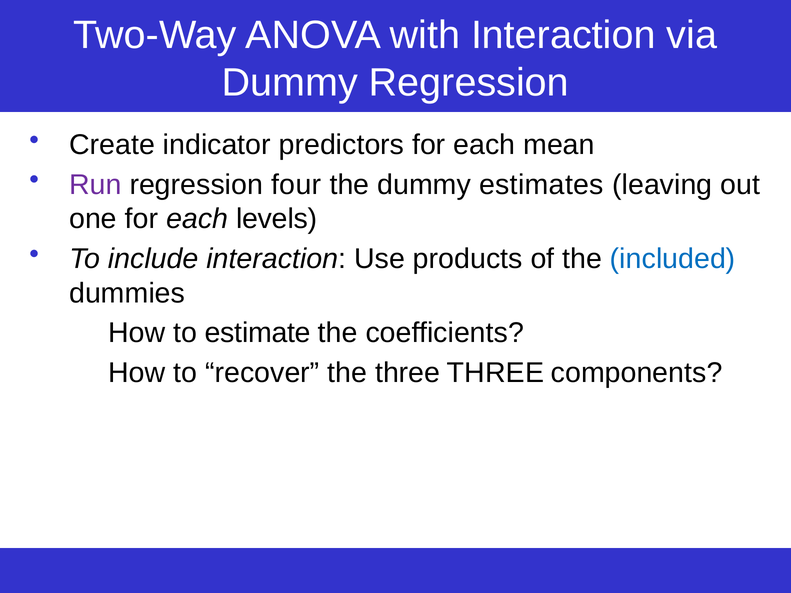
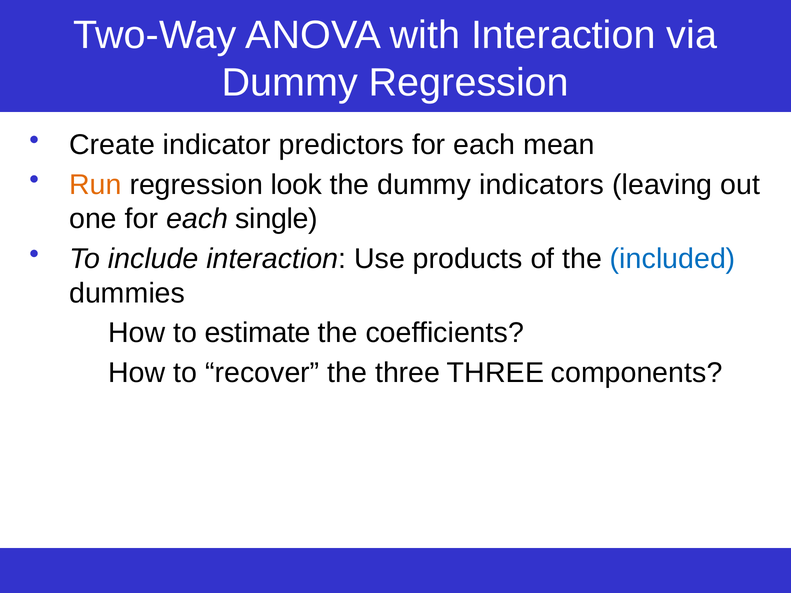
Run colour: purple -> orange (95, 185)
four: four -> look (296, 185)
estimates: estimates -> indicators (541, 185)
levels: levels -> single (277, 219)
